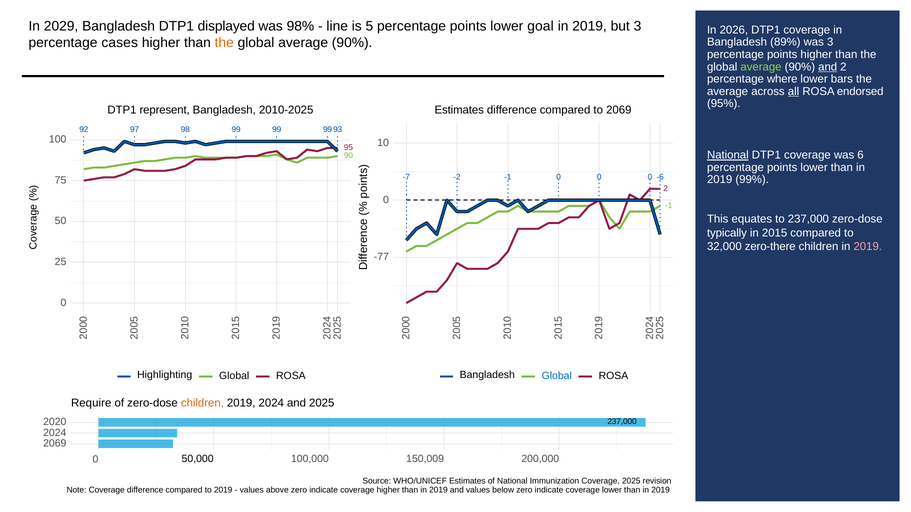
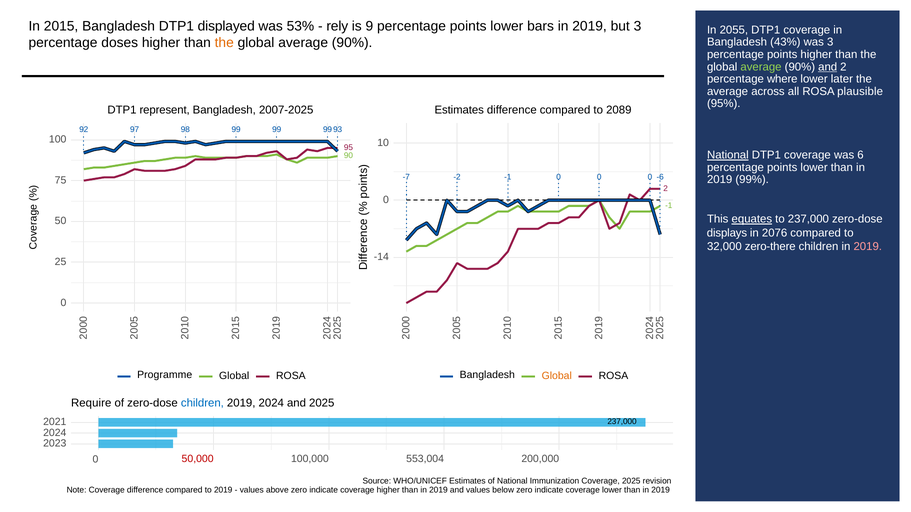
2029: 2029 -> 2015 (61, 26)
98%: 98% -> 53% (300, 26)
line: line -> rely (337, 26)
is 5: 5 -> 9 (369, 26)
goal: goal -> bars (541, 26)
2026: 2026 -> 2055 (734, 30)
cases: cases -> doses (120, 43)
89%: 89% -> 43% (785, 42)
bars: bars -> later (842, 79)
all underline: present -> none (794, 91)
endorsed: endorsed -> plausible (860, 91)
2010-2025: 2010-2025 -> 2007-2025 (286, 110)
to 2069: 2069 -> 2089 (619, 110)
equates underline: none -> present (752, 219)
typically: typically -> displays (727, 233)
2015: 2015 -> 2076 (775, 233)
-77: -77 -> -14 (381, 257)
Highlighting: Highlighting -> Programme (165, 375)
Global colour: blue -> orange (557, 376)
children colour: orange -> blue (202, 403)
2020: 2020 -> 2021 (55, 422)
2069: 2069 -> 2023 (55, 444)
50,000 colour: black -> red (198, 459)
150,009: 150,009 -> 553,004 (425, 459)
